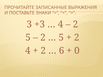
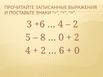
+3: +3 -> +6 (40, 24)
2: 2 -> 8 (43, 38)
5: 5 -> 0 (61, 38)
